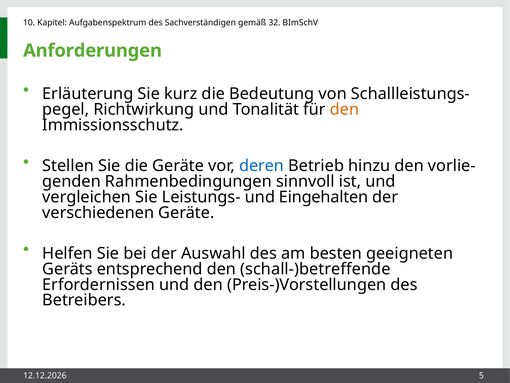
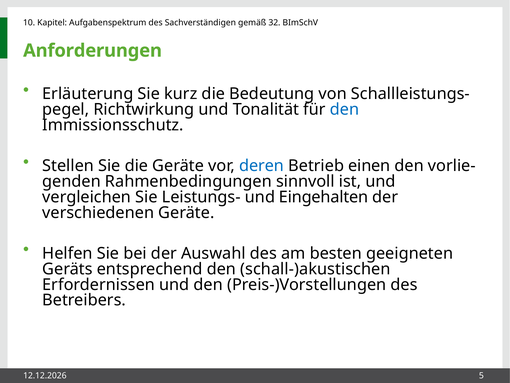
den colour: orange -> blue (345, 109)
hinzu: hinzu -> einen (369, 166)
schall-)betreffende: schall-)betreffende -> schall-)akustischen (315, 269)
